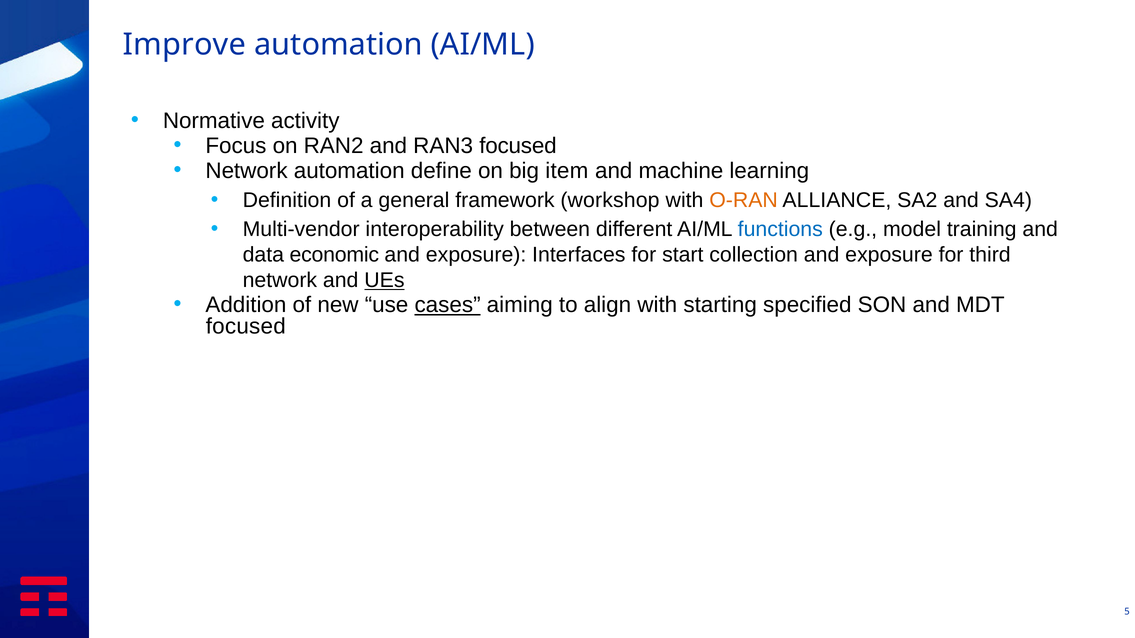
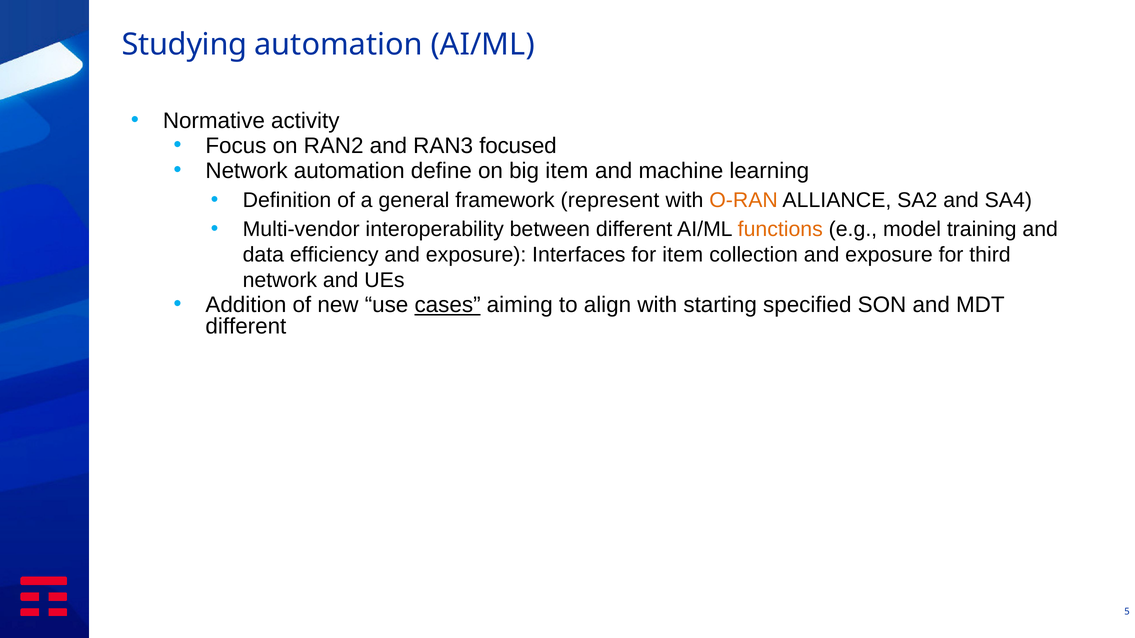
Improve: Improve -> Studying (185, 45)
workshop: workshop -> represent (610, 200)
functions colour: blue -> orange (780, 230)
economic: economic -> efficiency (334, 255)
for start: start -> item (683, 255)
UEs underline: present -> none (384, 281)
focused: focused -> different (246, 327)
